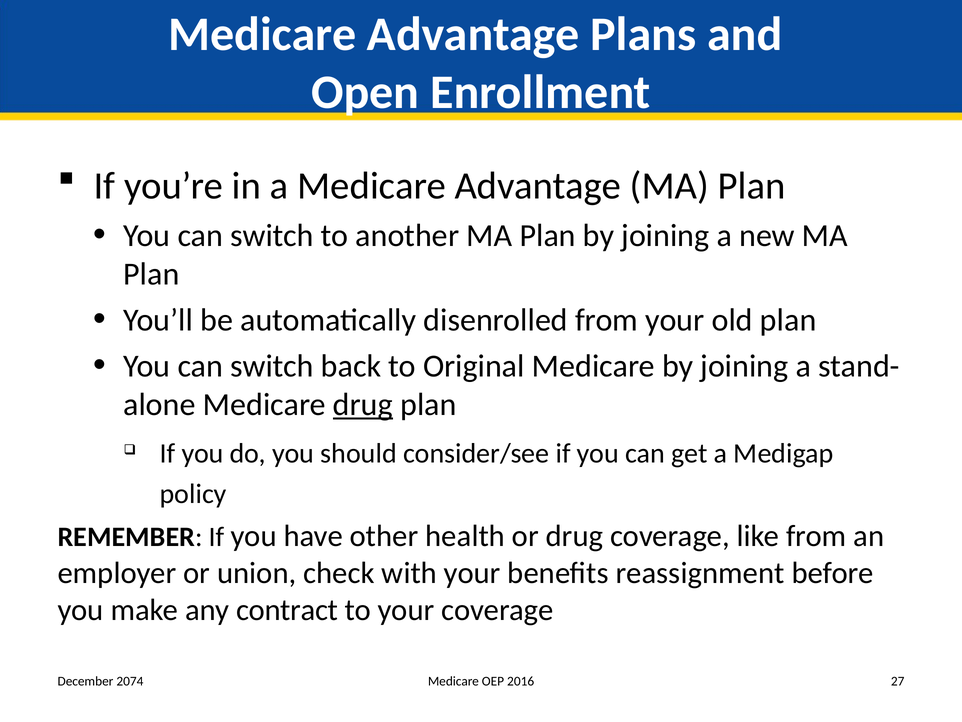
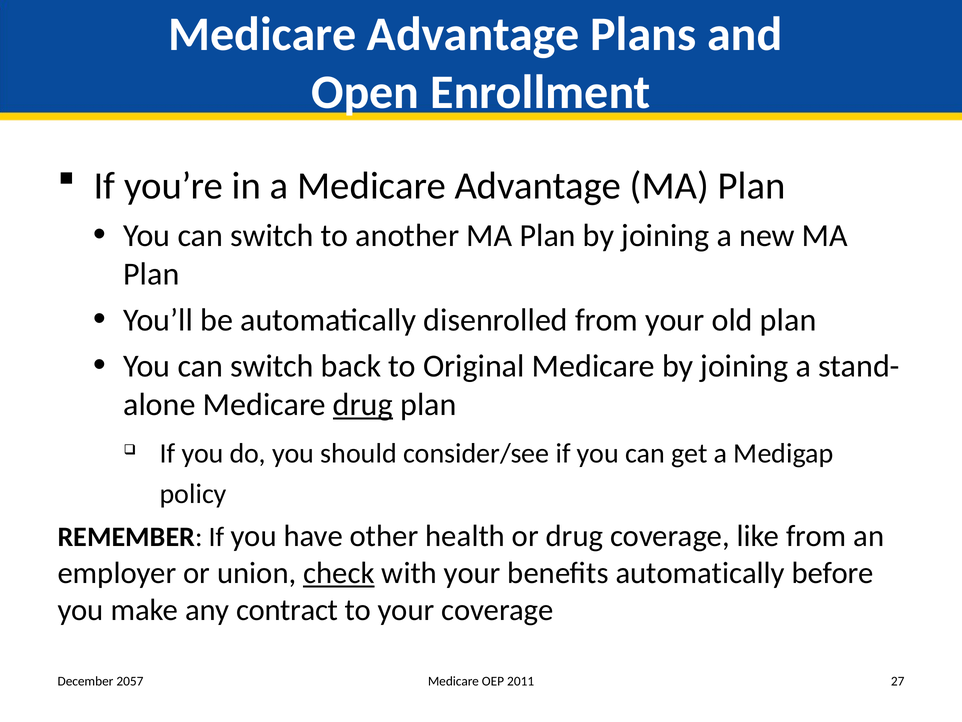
check underline: none -> present (339, 573)
benefits reassignment: reassignment -> automatically (700, 573)
2074: 2074 -> 2057 (130, 681)
2016: 2016 -> 2011 (521, 681)
